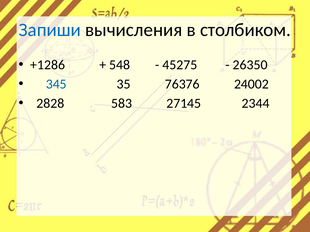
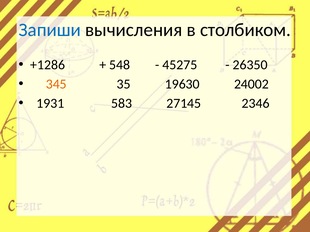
345 colour: blue -> orange (56, 84)
76376: 76376 -> 19630 (182, 84)
2828: 2828 -> 1931 (50, 104)
2344: 2344 -> 2346 (256, 104)
